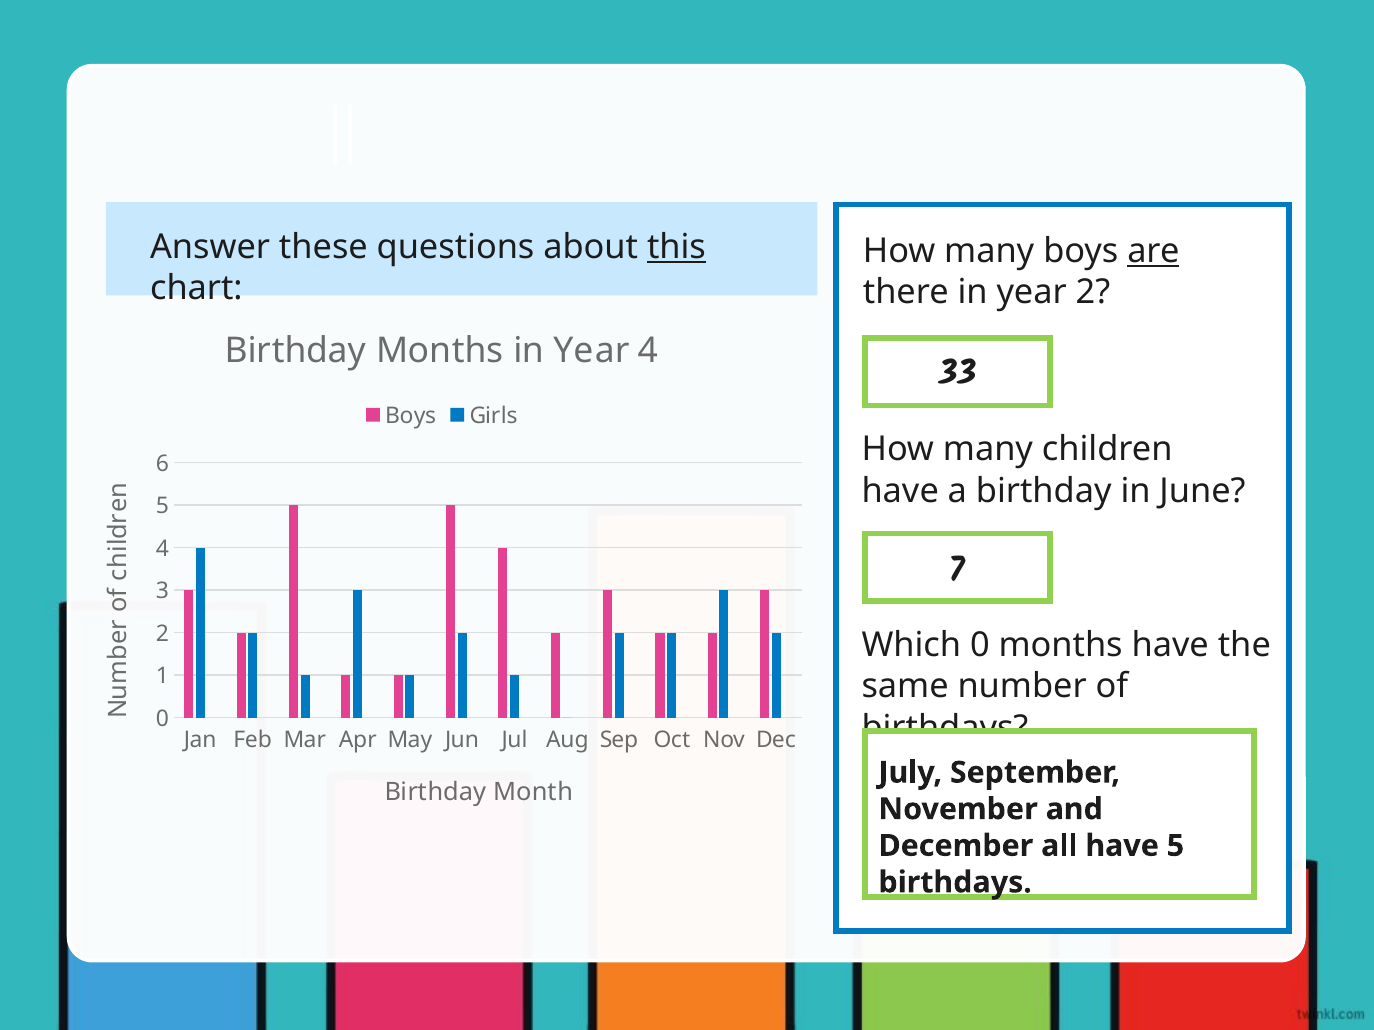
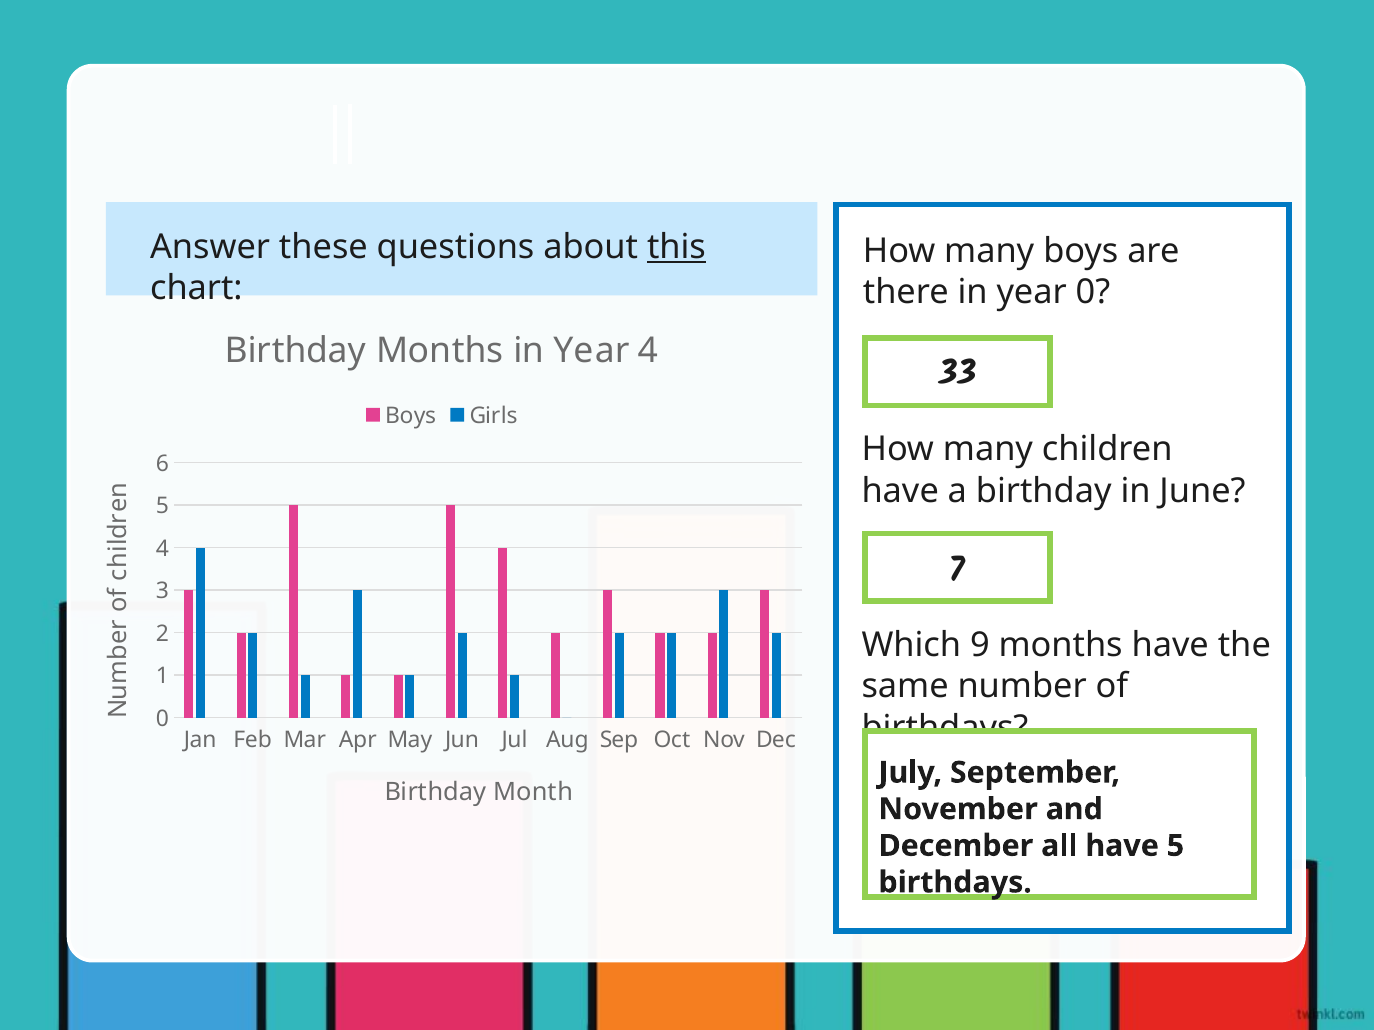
are underline: present -> none (1153, 252)
year 2: 2 -> 0 (1093, 293)
Which 0: 0 -> 9 (980, 646)
